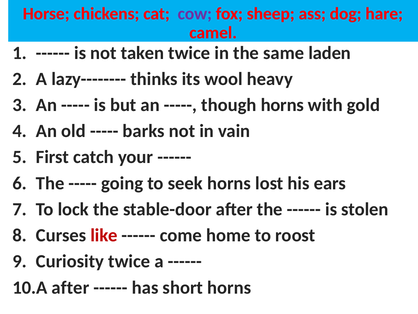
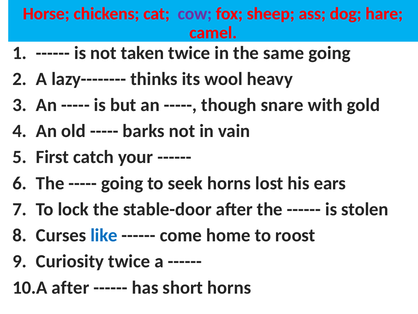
same laden: laden -> going (330, 53)
though horns: horns -> snare (282, 105)
like colour: red -> blue (104, 235)
